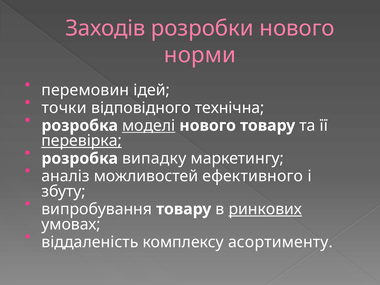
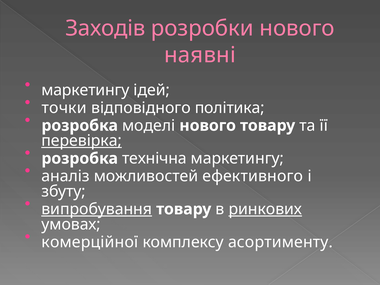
норми: норми -> наявні (200, 55)
перемовин: перемовин -> маркетингу (85, 90)
технічна: технічна -> політика (230, 108)
моделі underline: present -> none (149, 126)
випадку: випадку -> технічна (154, 158)
випробування underline: none -> present (97, 209)
віддаленість: віддаленість -> комерційної (90, 242)
